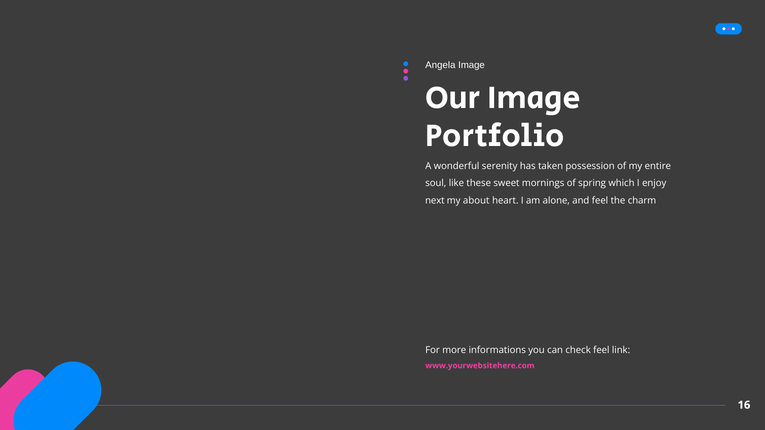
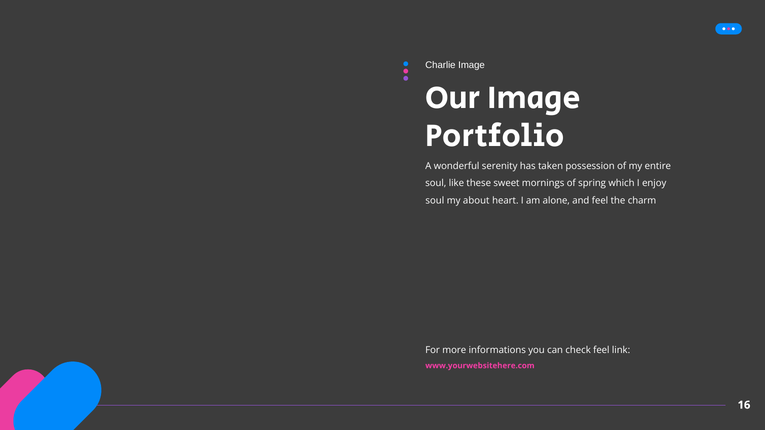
Angela: Angela -> Charlie (440, 65)
next: next -> soul (435, 201)
